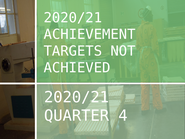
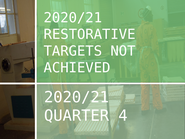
ACHIEVEMENT: ACHIEVEMENT -> RESTORATIVE (90, 34)
